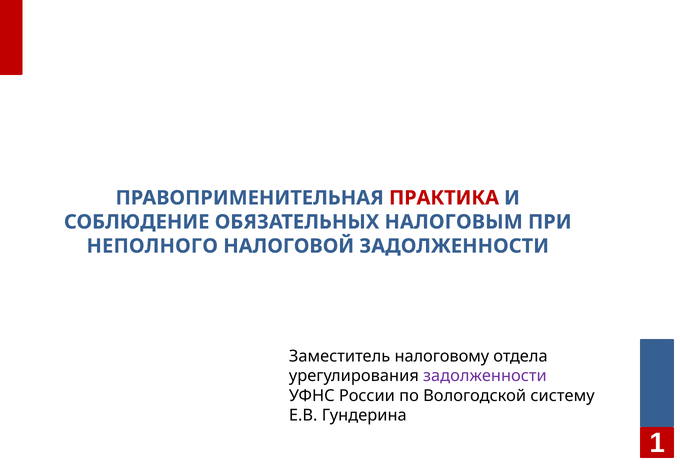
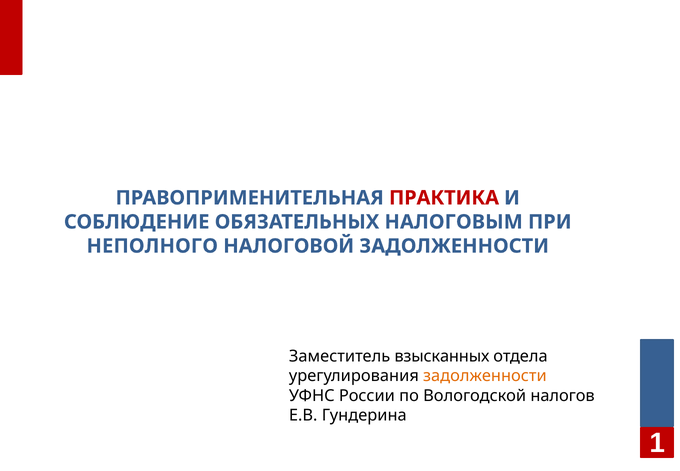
налоговому: налоговому -> взысканных (442, 356)
задолженности colour: purple -> orange (485, 376)
систему: систему -> налогов (563, 396)
